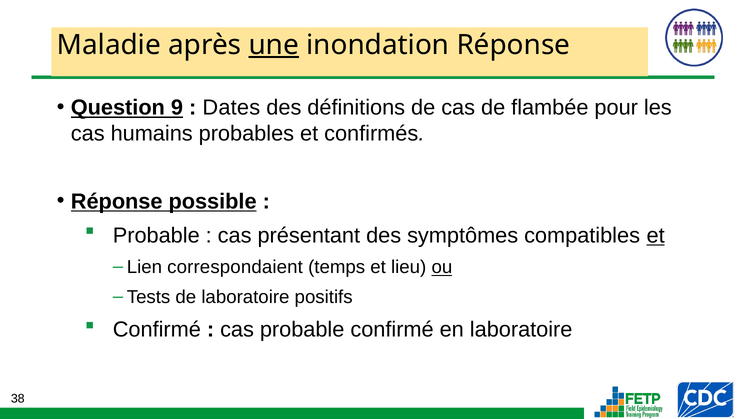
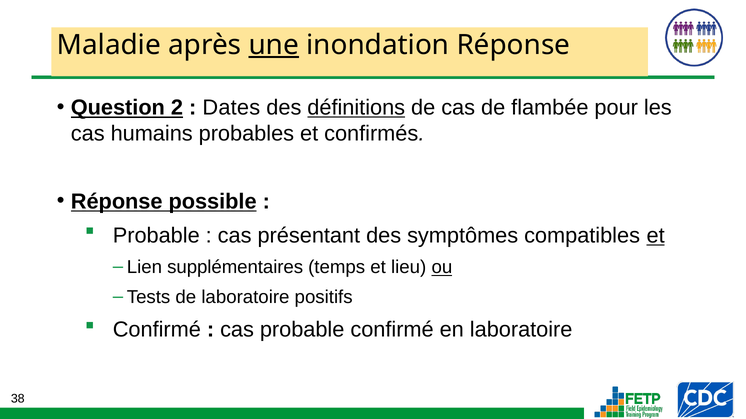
9: 9 -> 2 (177, 108)
définitions underline: none -> present (356, 108)
correspondaient: correspondaient -> supplémentaires (235, 268)
